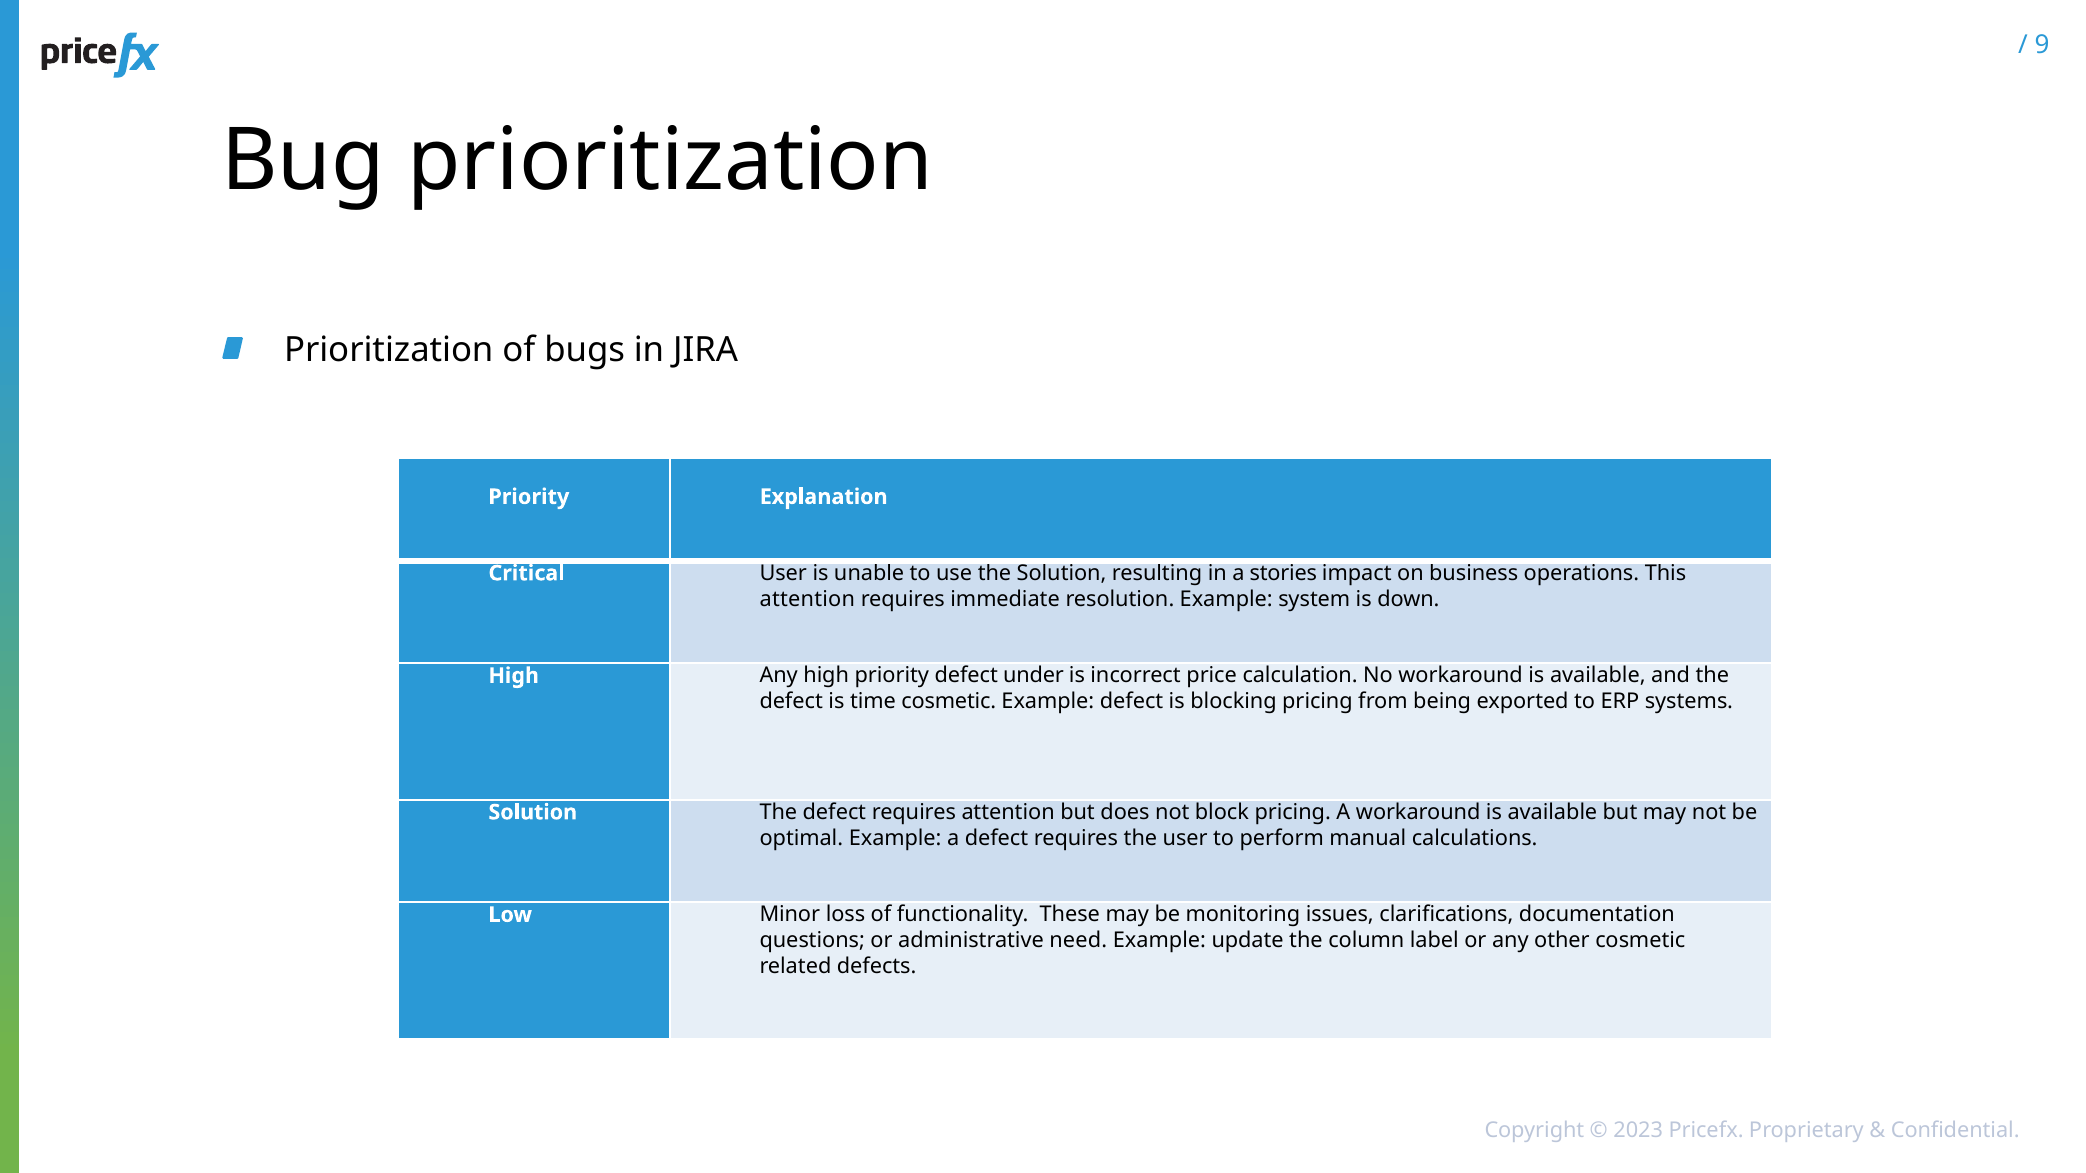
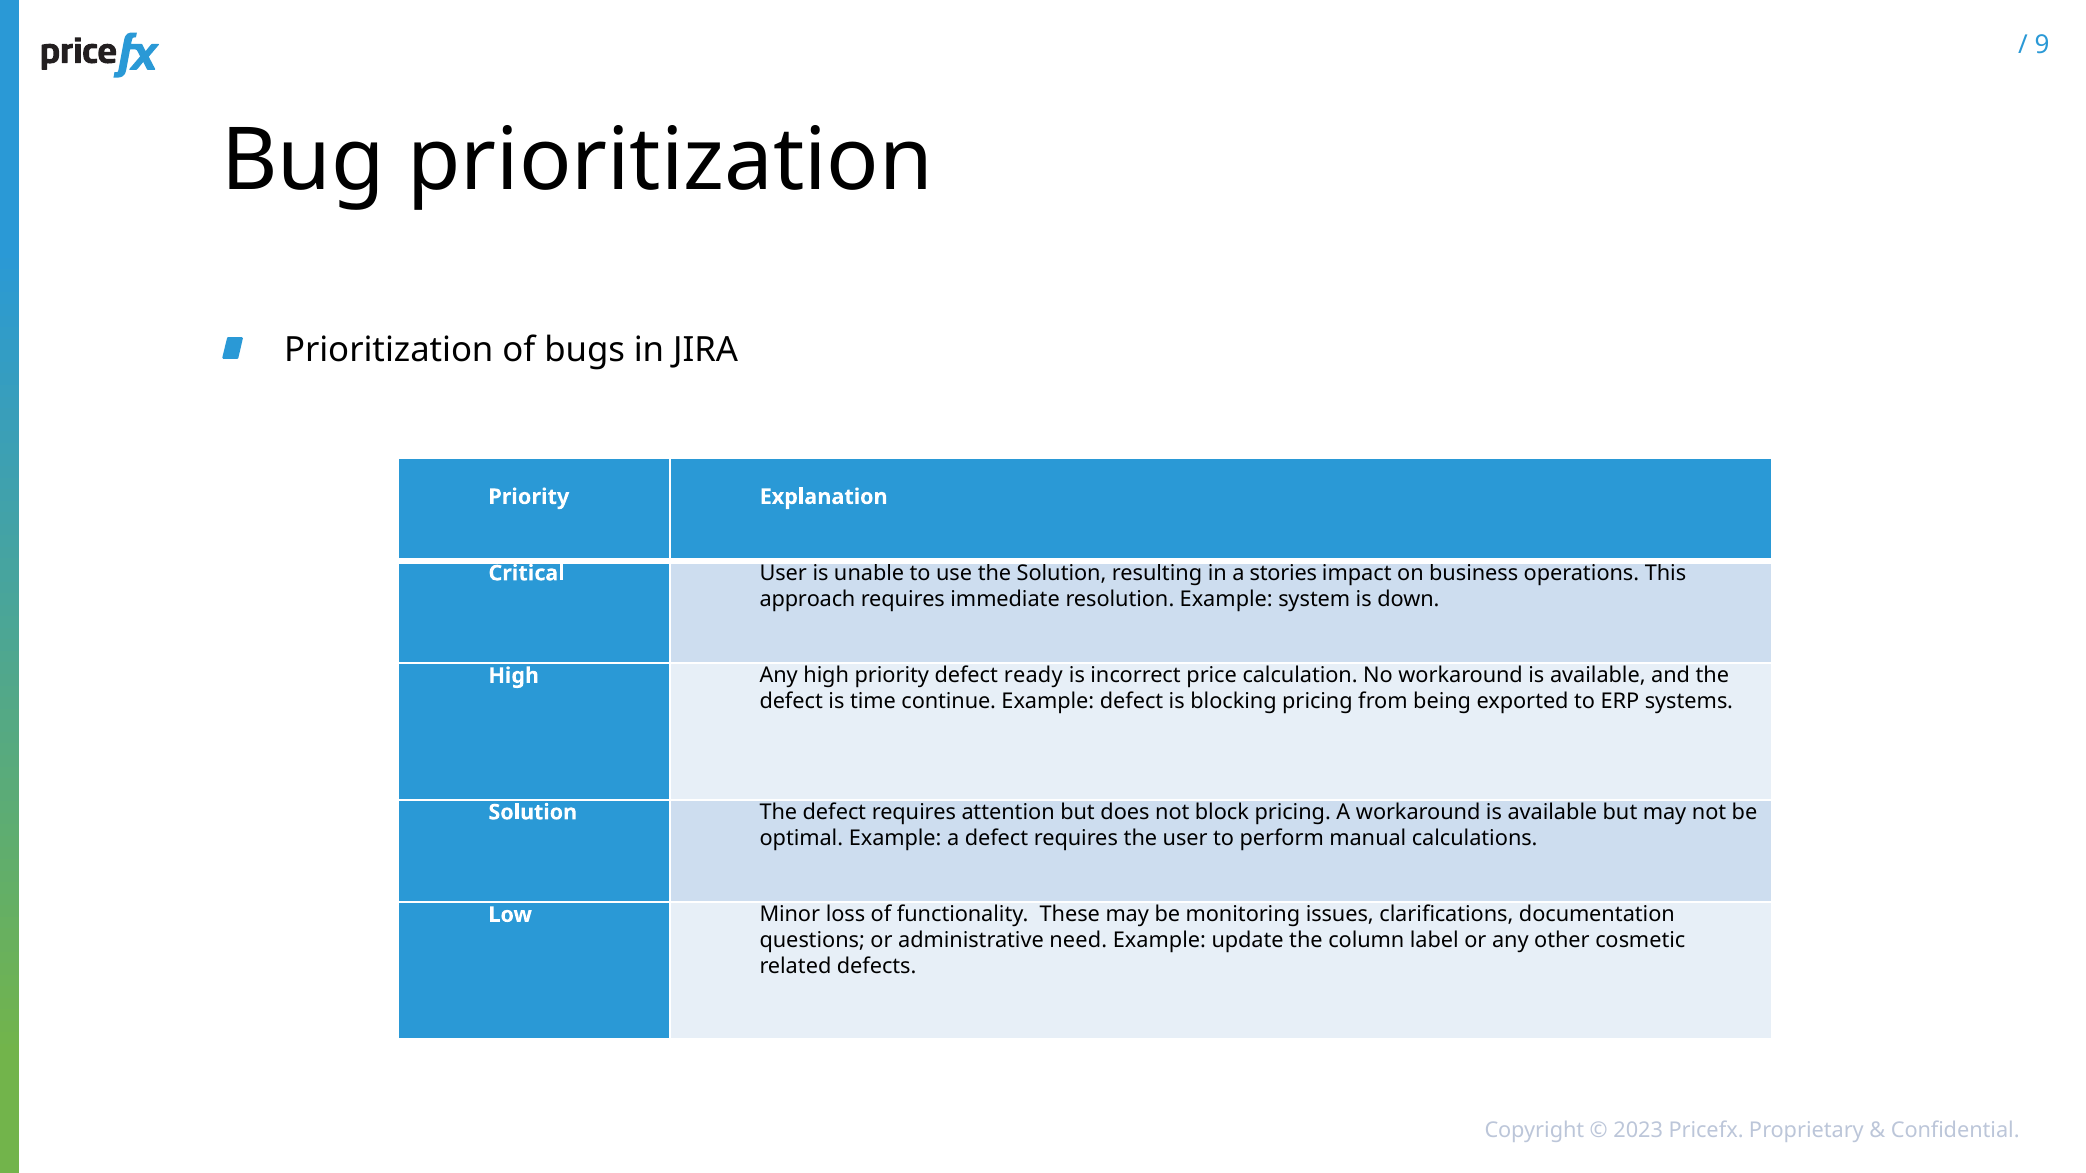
attention: attention -> approach (808, 599)
under: under -> ready (1033, 676)
time cosmetic: cosmetic -> continue (949, 702)
